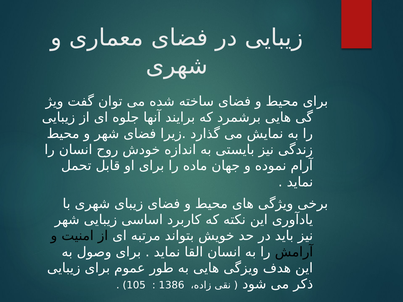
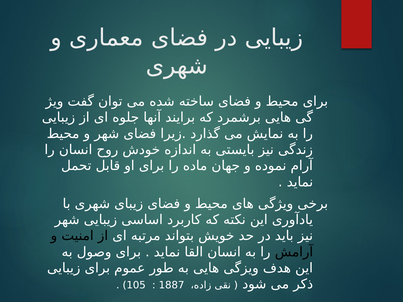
1386: 1386 -> 1887 (172, 286)
